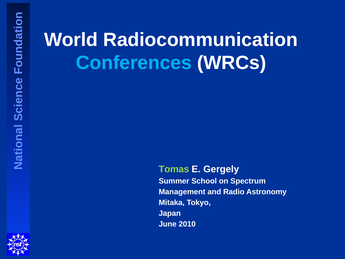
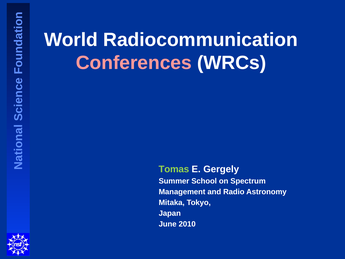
Conferences colour: light blue -> pink (134, 63)
